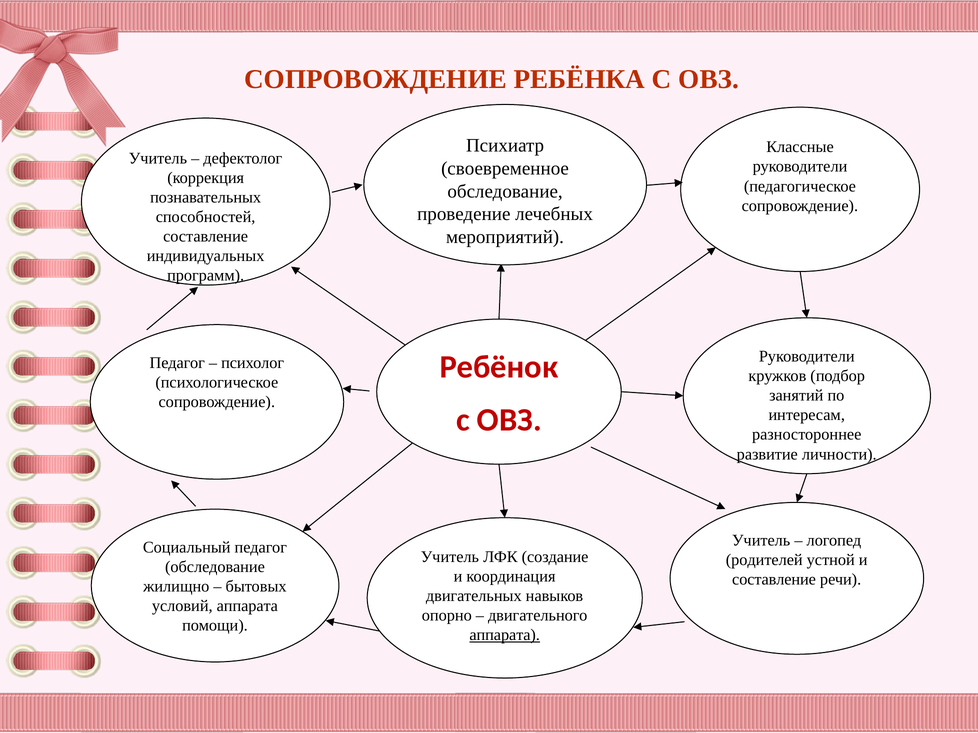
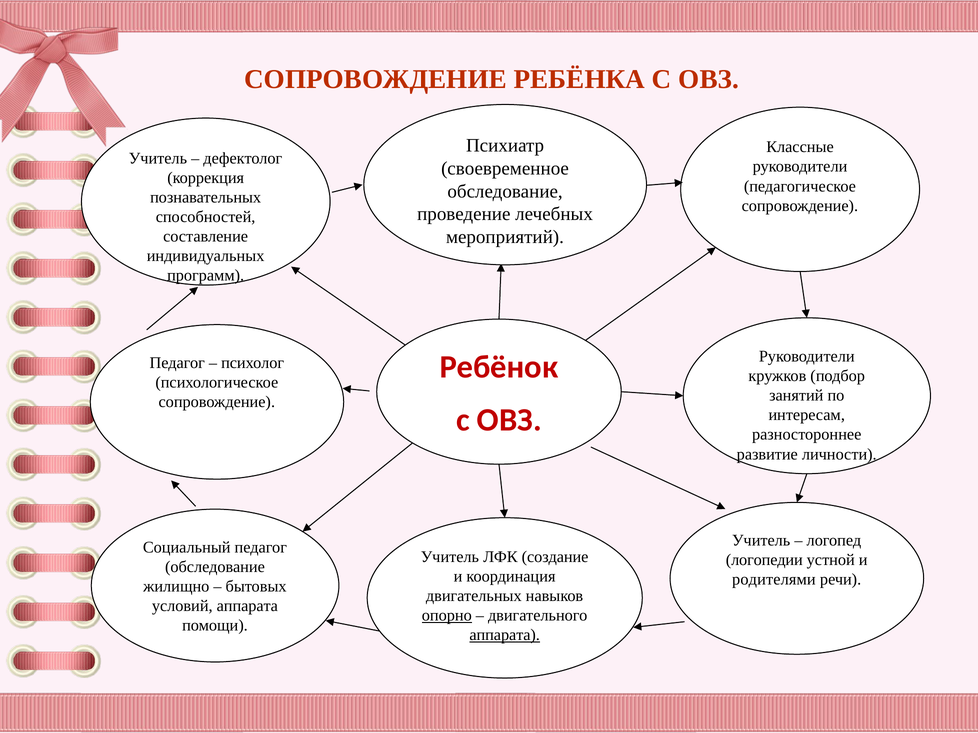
родителей: родителей -> логопедии (764, 560)
составление: составление -> родителями (774, 580)
опорно underline: none -> present (447, 616)
